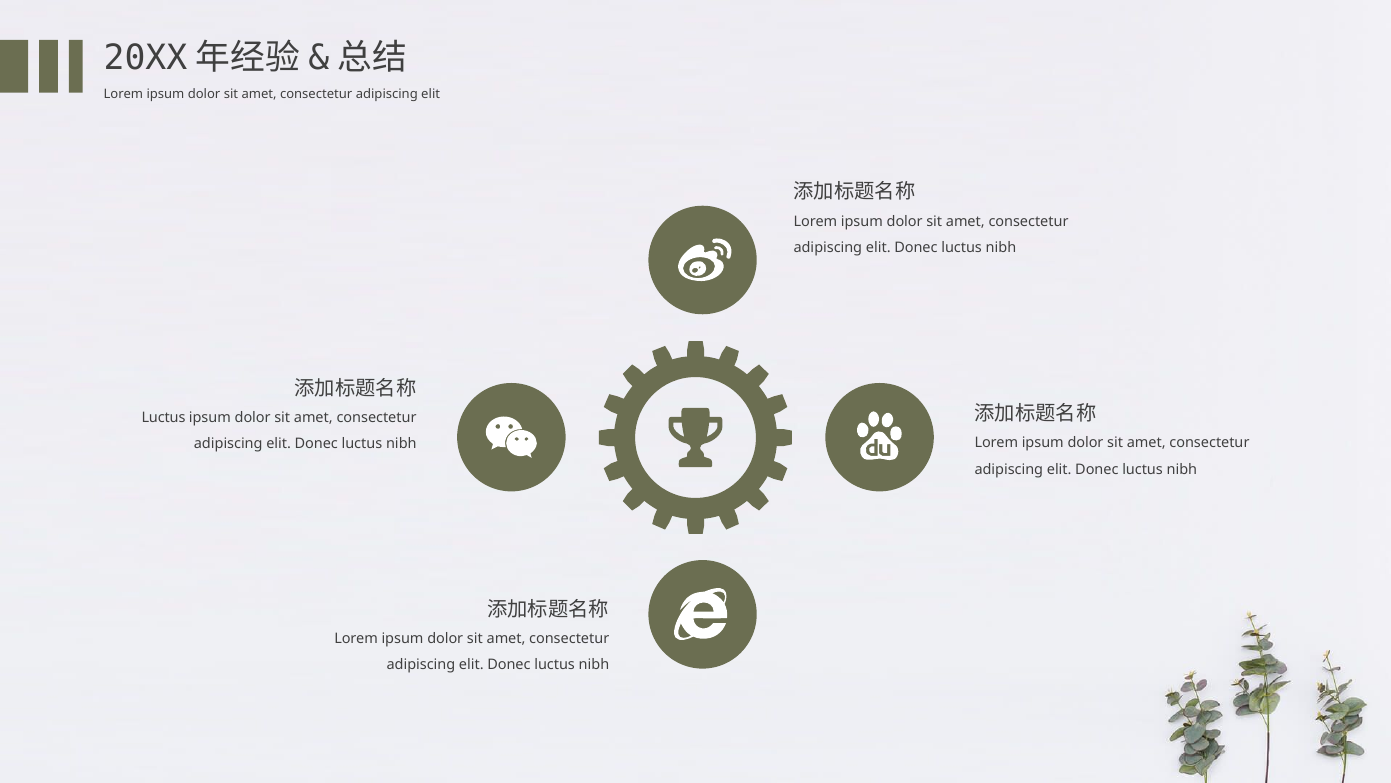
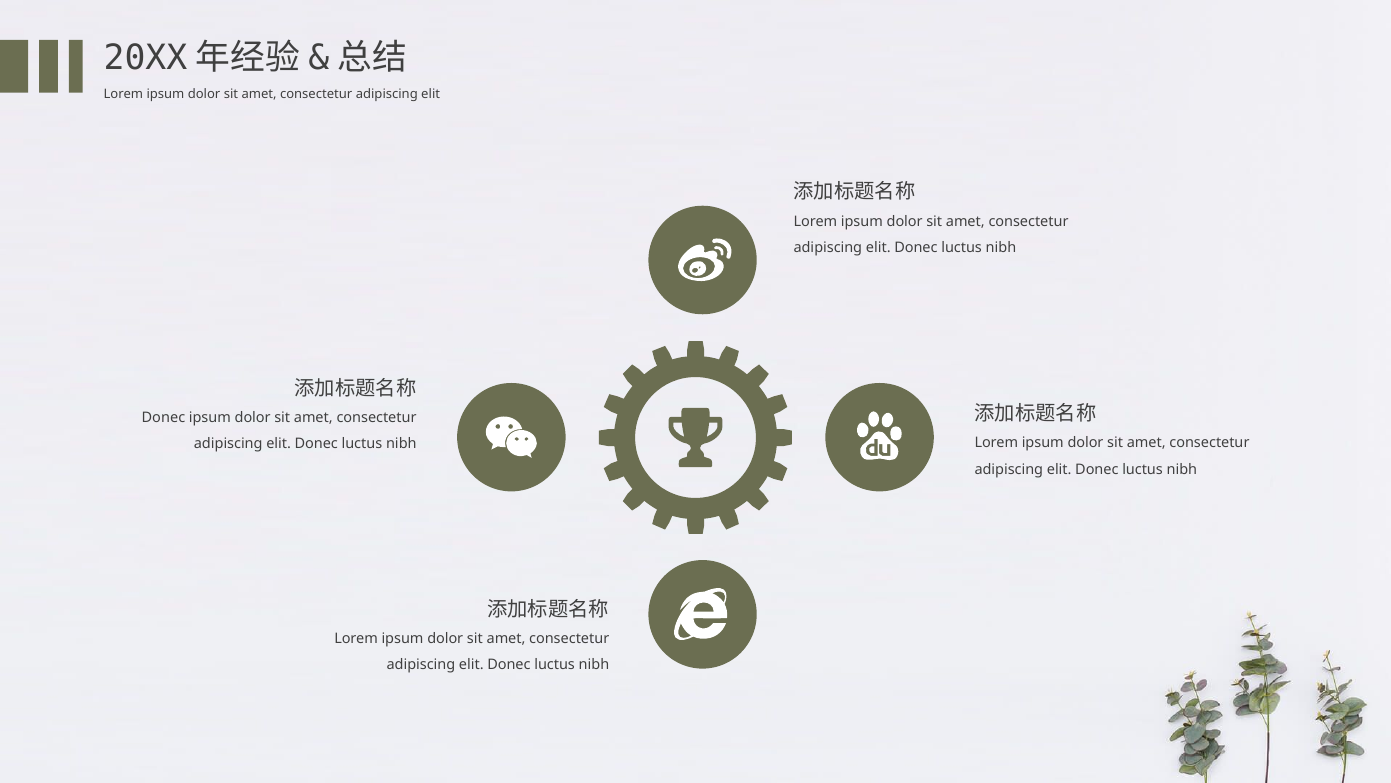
Luctus: Luctus -> Donec (163, 417)
